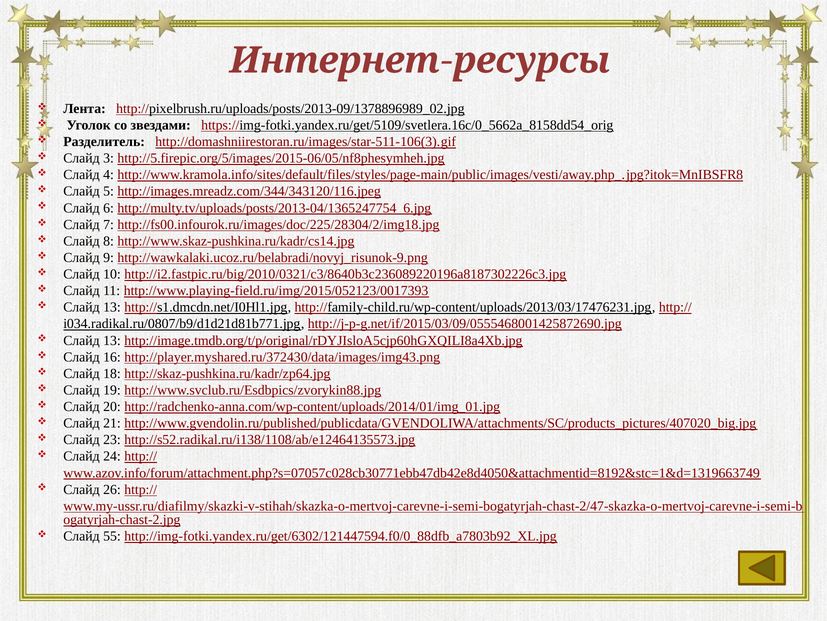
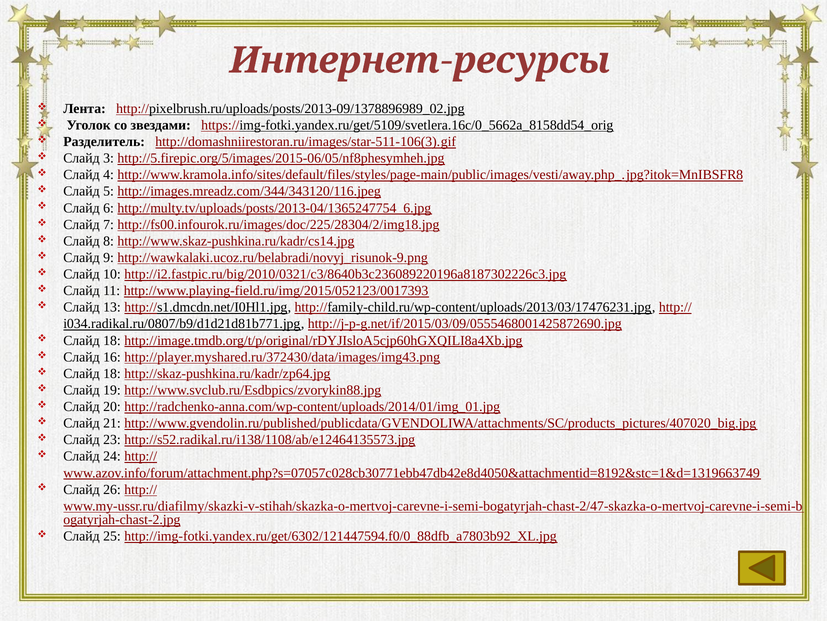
13: 13 -> 18 (112, 340)
55: 55 -> 25 (112, 536)
